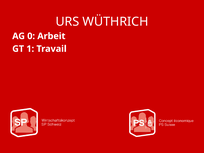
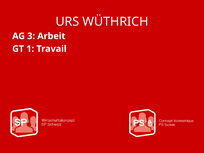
0: 0 -> 3 (31, 36)
